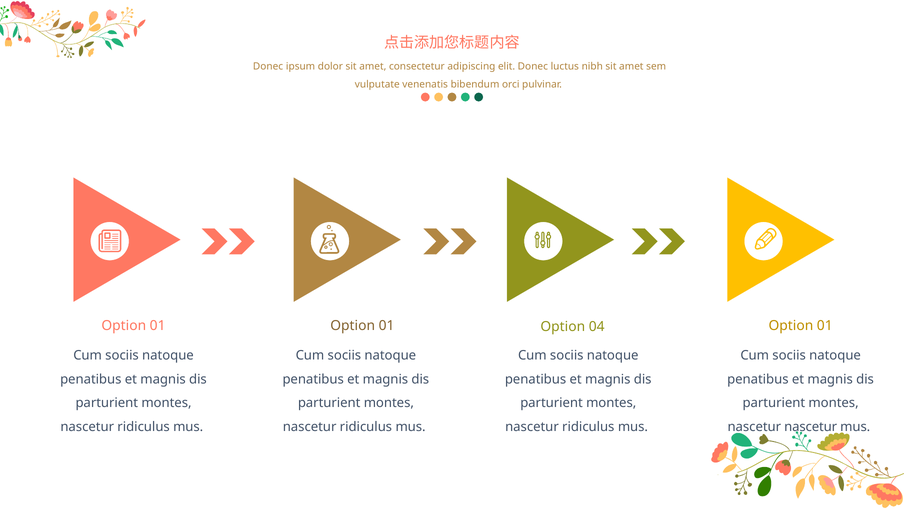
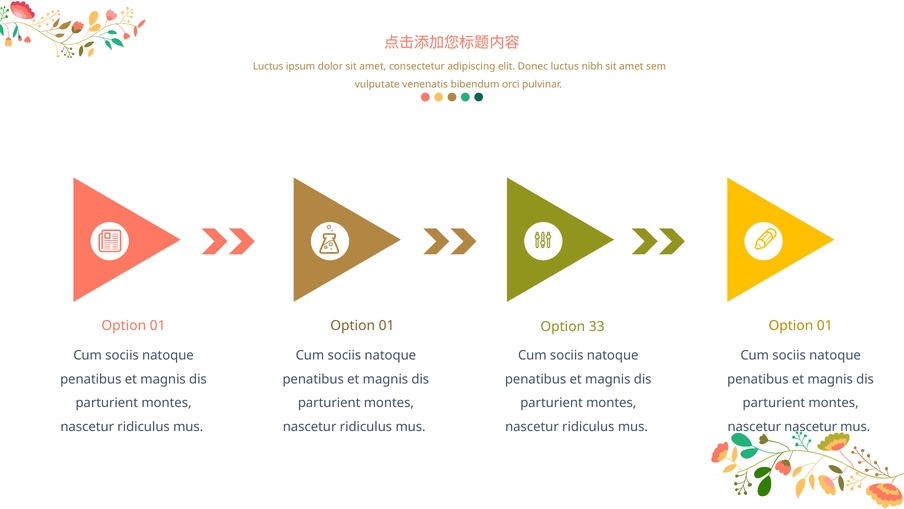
Donec: Donec -> Luctus (268, 66)
04: 04 -> 33 (597, 326)
